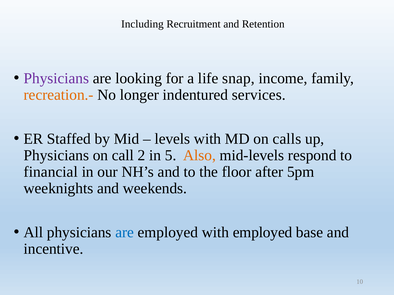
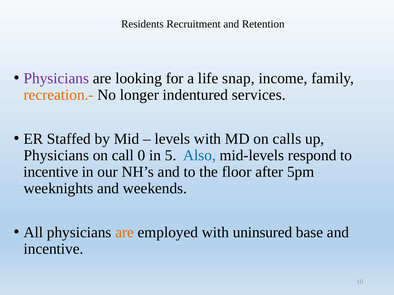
Including: Including -> Residents (142, 24)
2: 2 -> 0 (142, 156)
Also colour: orange -> blue (200, 156)
financial: financial -> incentive (51, 172)
are colour: blue -> orange (125, 233)
with employed: employed -> uninsured (263, 233)
